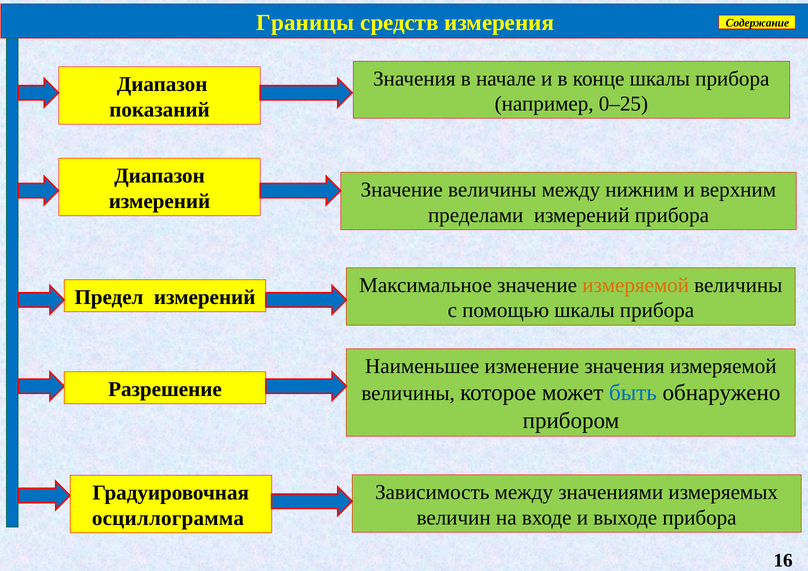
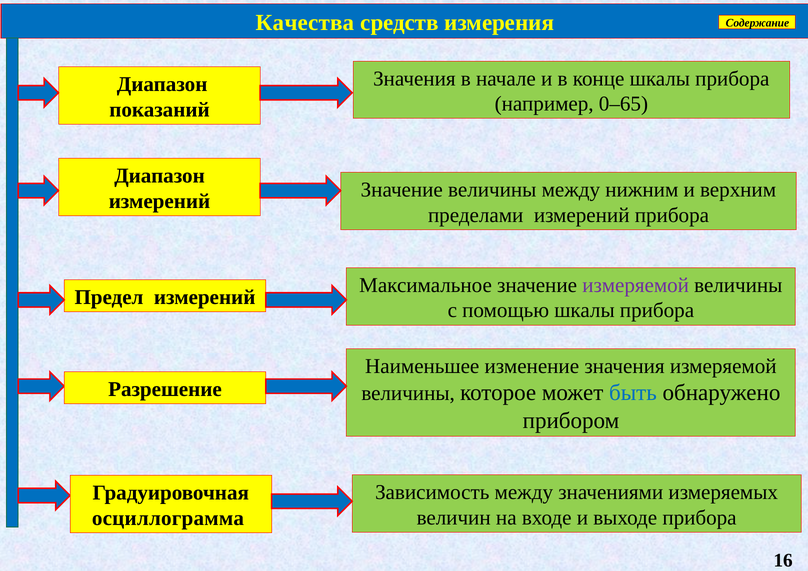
Границы: Границы -> Качества (305, 23)
0‒25: 0‒25 -> 0‒65 (623, 104)
измеряемой colour: orange -> purple (636, 285)
